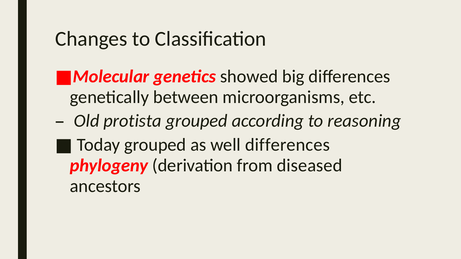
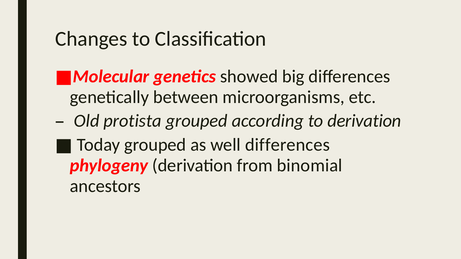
to reasoning: reasoning -> derivation (364, 121)
diseased: diseased -> binomial (310, 166)
